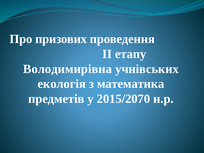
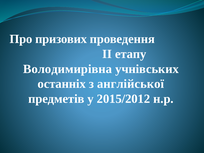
екологія: екологія -> останніх (62, 84)
математика: математика -> англійської (131, 84)
2015/2070: 2015/2070 -> 2015/2012 (123, 99)
